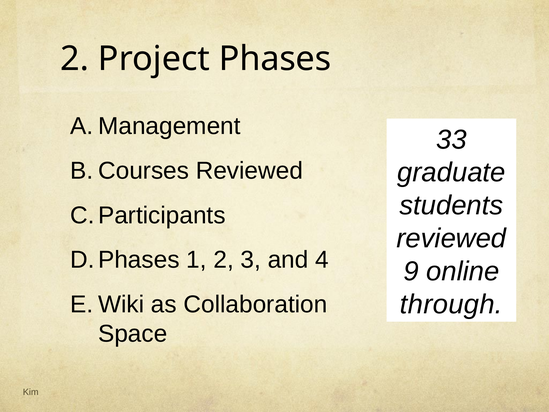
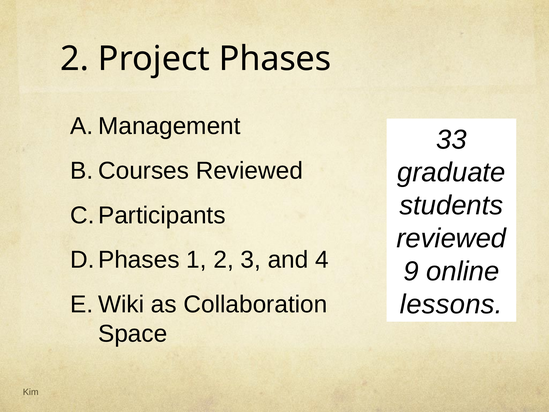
through: through -> lessons (451, 304)
